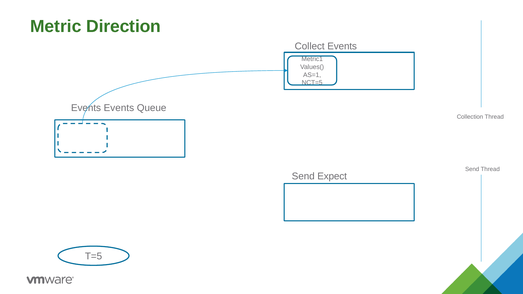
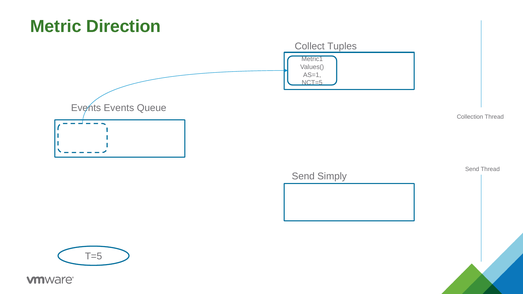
Collect Events: Events -> Tuples (342, 46)
Expect: Expect -> Simply (332, 176)
